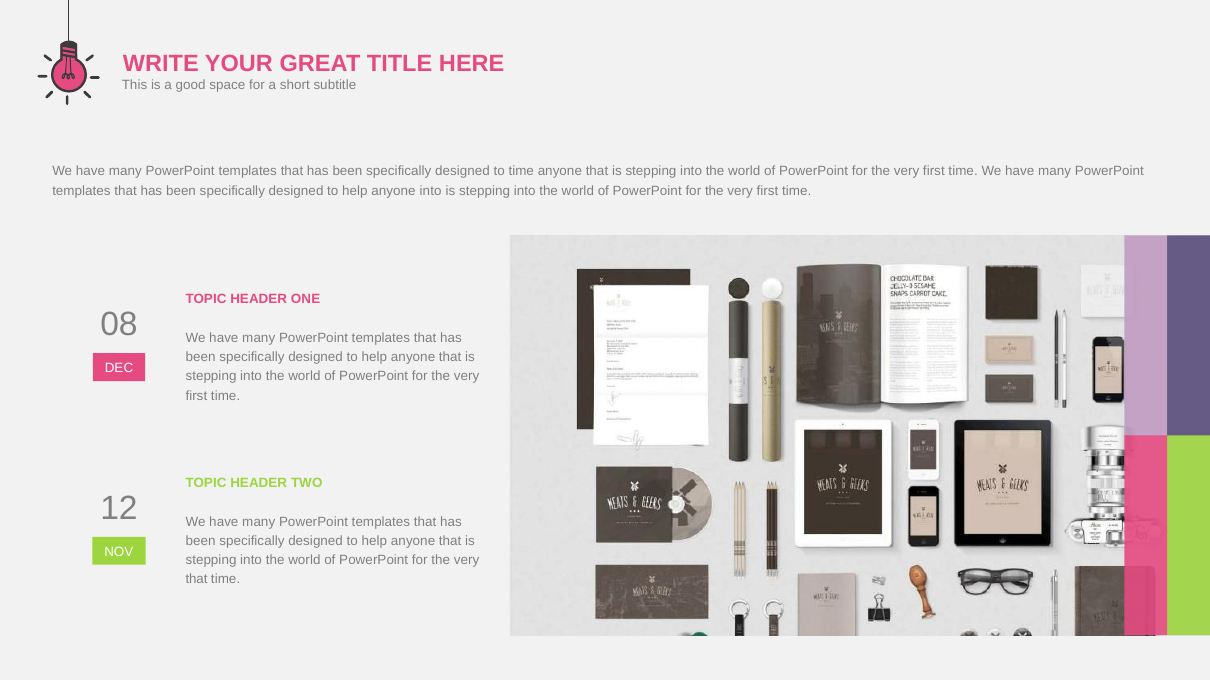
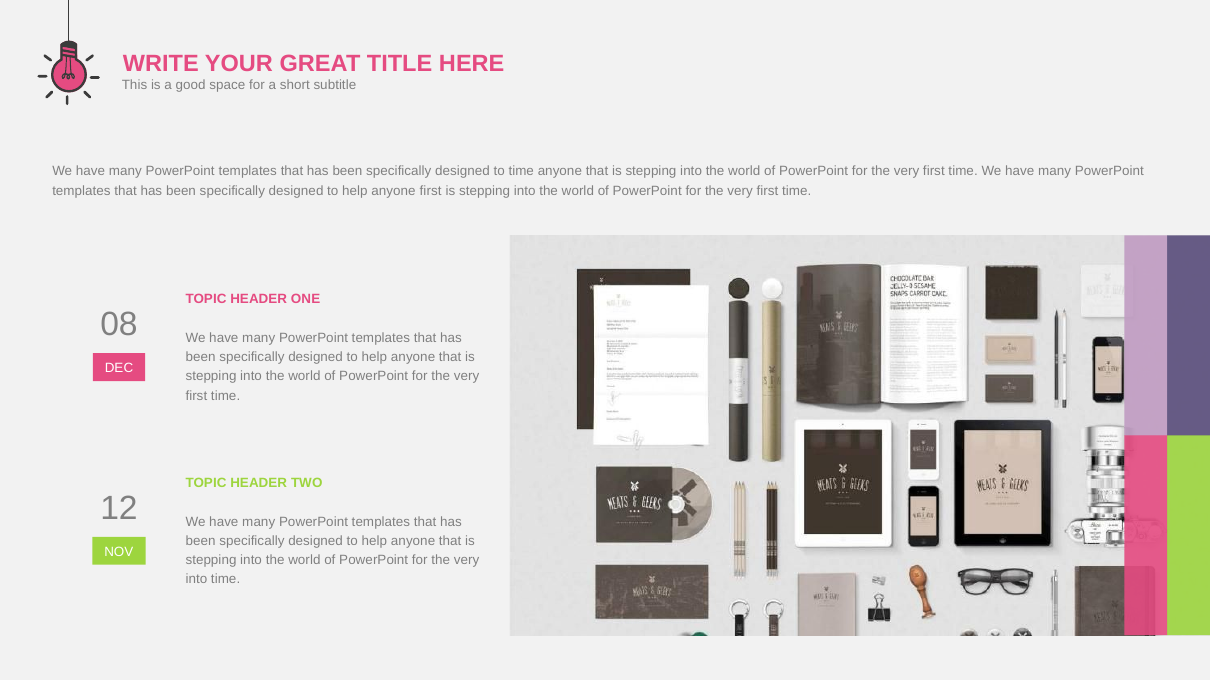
anyone into: into -> first (431, 191)
that: that -> into (196, 580)
